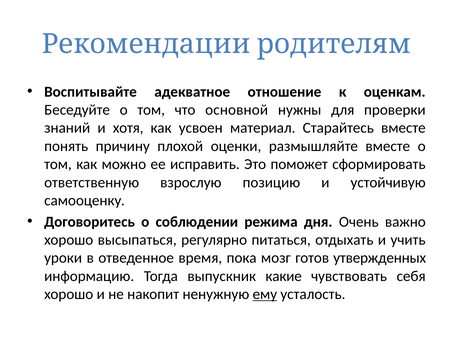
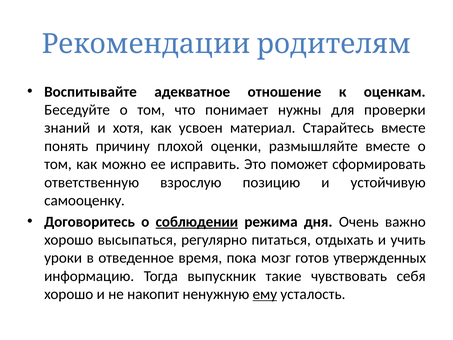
основной: основной -> понимает (237, 110)
соблюдении underline: none -> present (197, 222)
какие: какие -> такие (284, 276)
